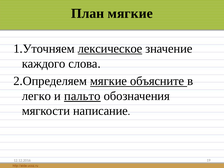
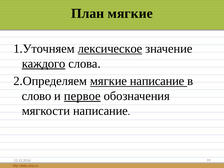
каждого underline: none -> present (44, 64)
мягкие объясните: объясните -> написание (157, 81)
легко: легко -> слово (37, 96)
пальто: пальто -> первое (82, 96)
